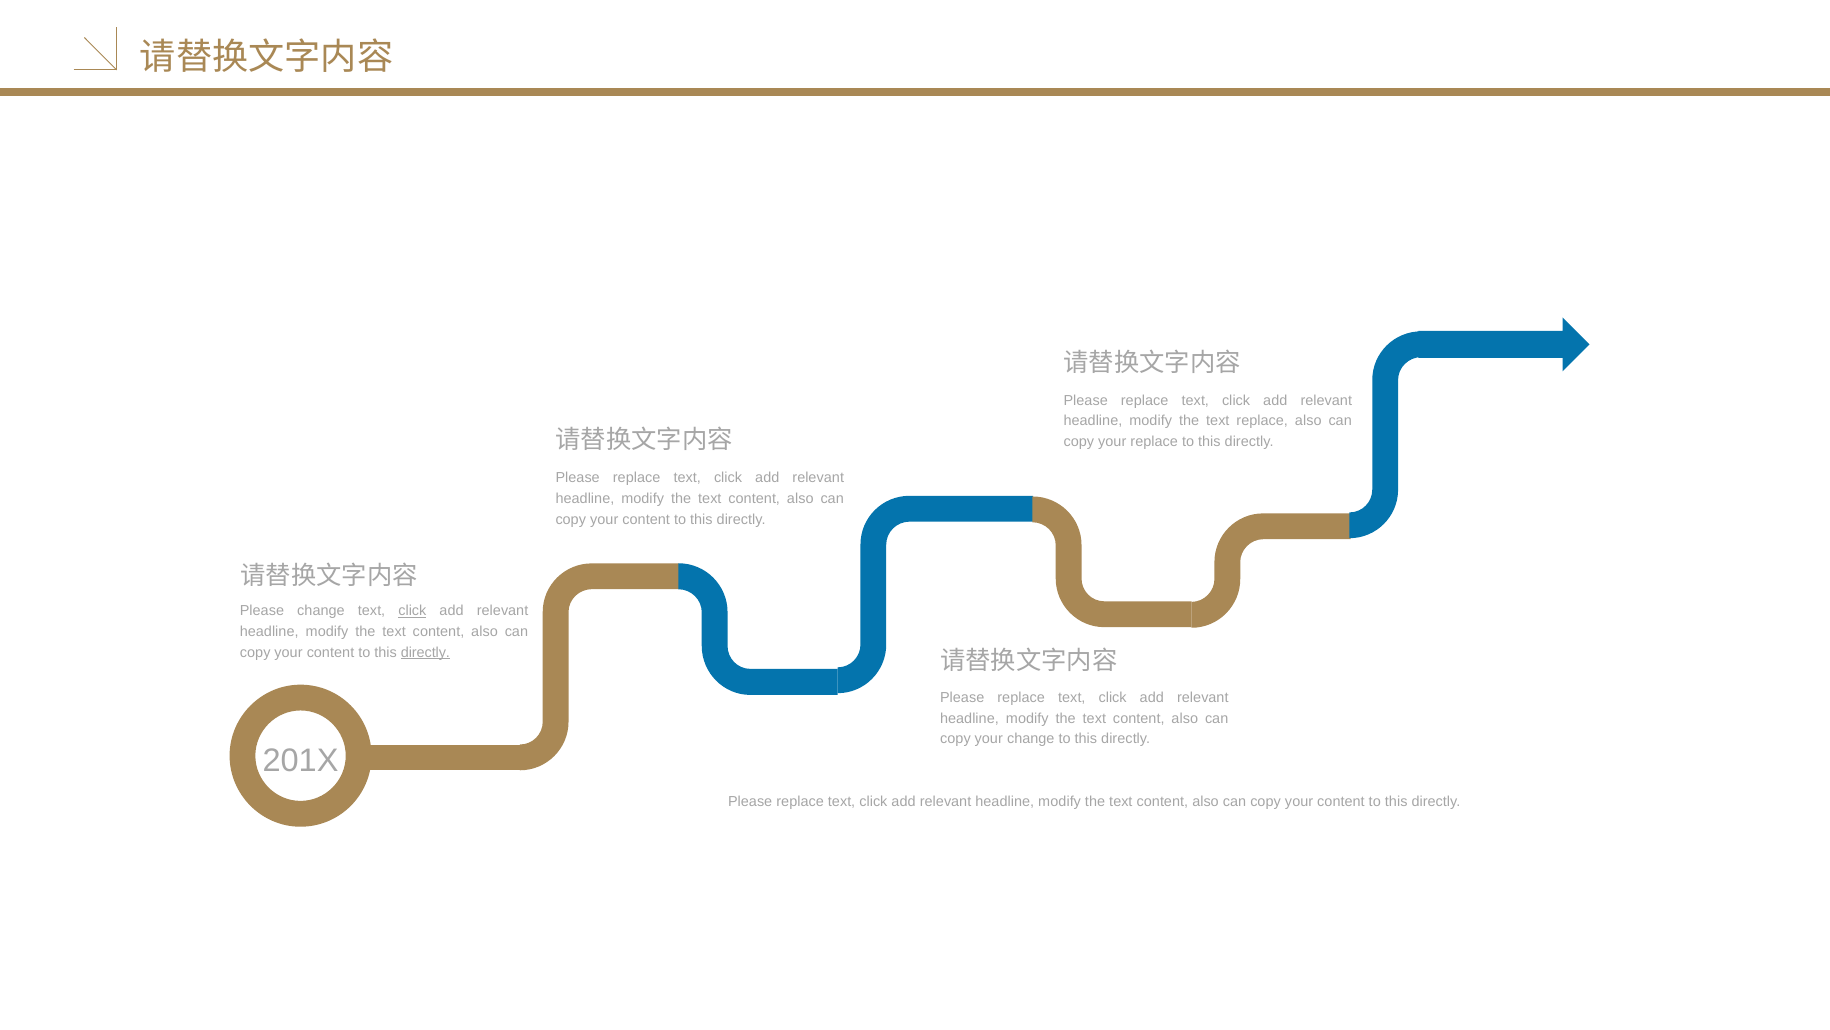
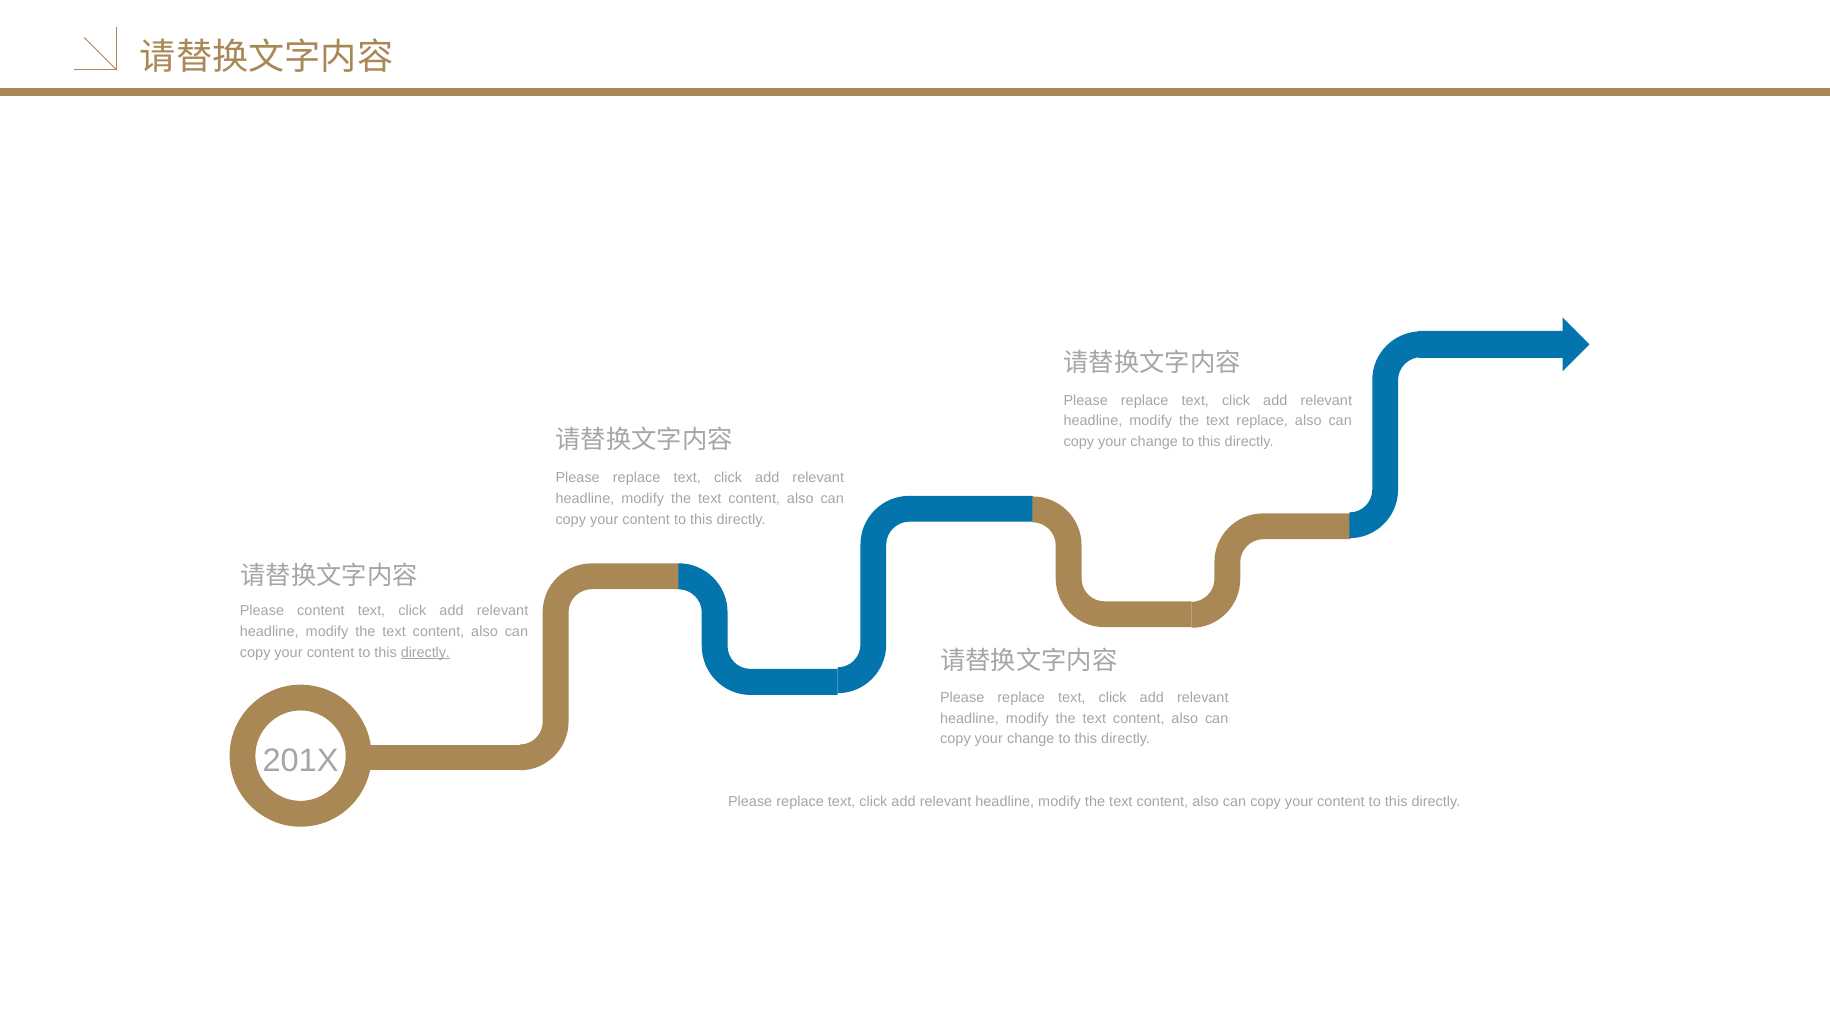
replace: replace -> change (1154, 441)
Please change: change -> content (321, 610)
click underline: present -> none (412, 610)
